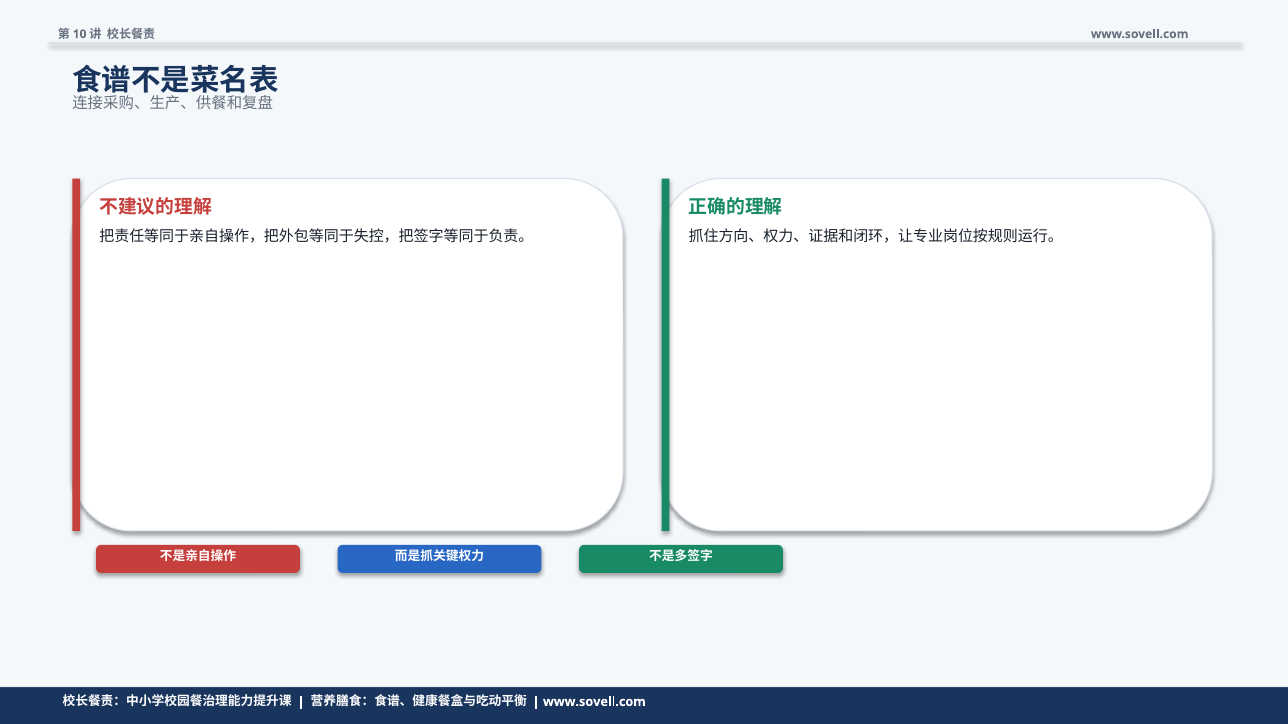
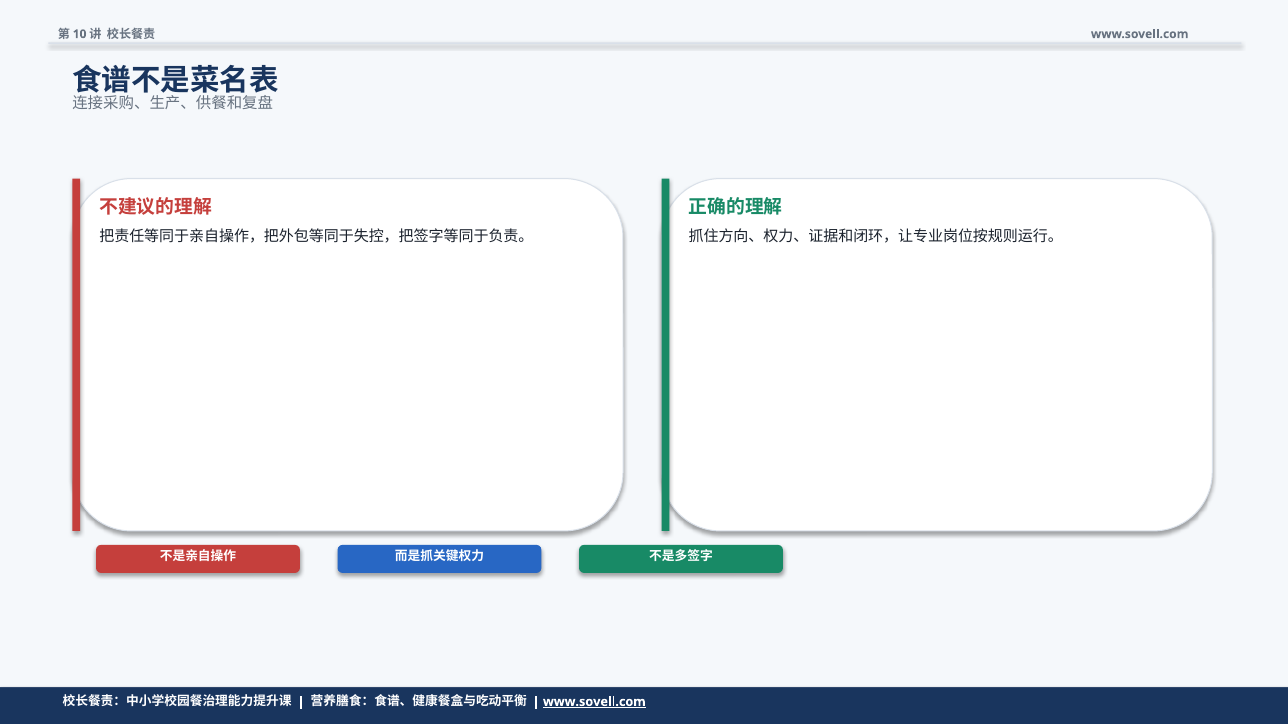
www.sovell.com underline: none -> present (594, 702)
